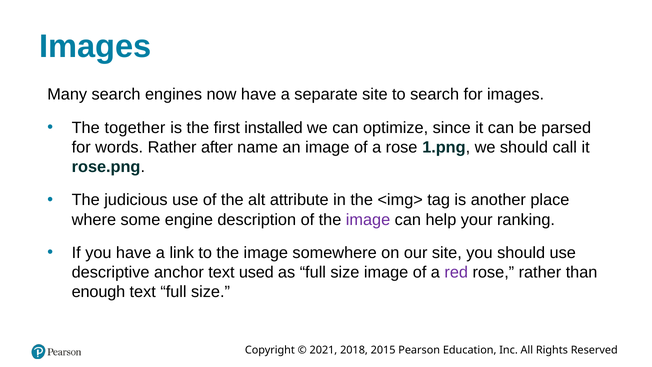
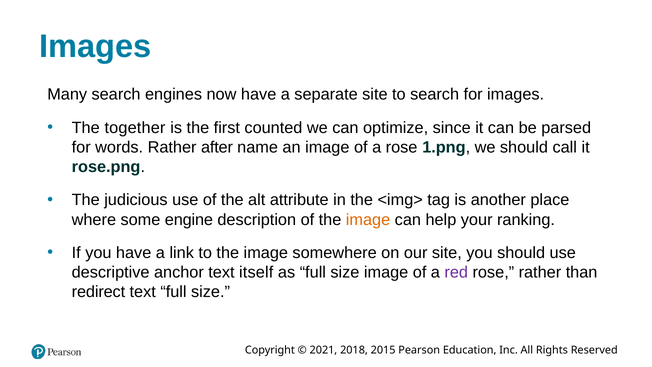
installed: installed -> counted (273, 128)
image colour: purple -> orange (368, 219)
used: used -> itself (256, 272)
enough: enough -> redirect (98, 292)
